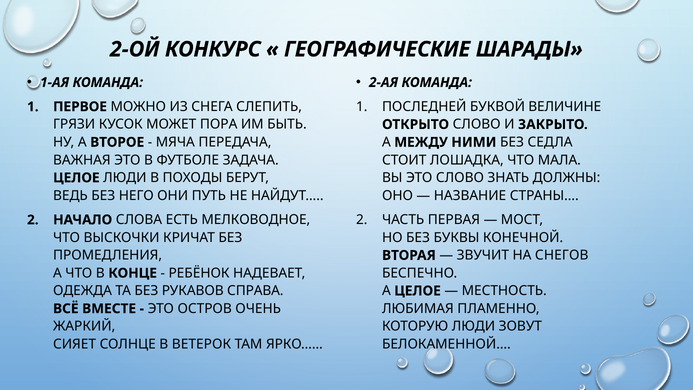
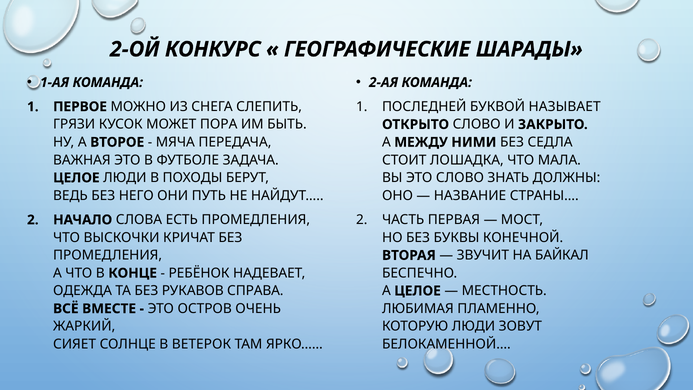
ВЕЛИЧИНЕ: ВЕЛИЧИНЕ -> НАЗЫВАЕТ (565, 107)
ЕСТЬ МЕЛКОВОДНОЕ: МЕЛКОВОДНОЕ -> ПРОМЕДЛЕНИЯ (256, 220)
СНЕГОВ: СНЕГОВ -> БАЙКАЛ (562, 255)
